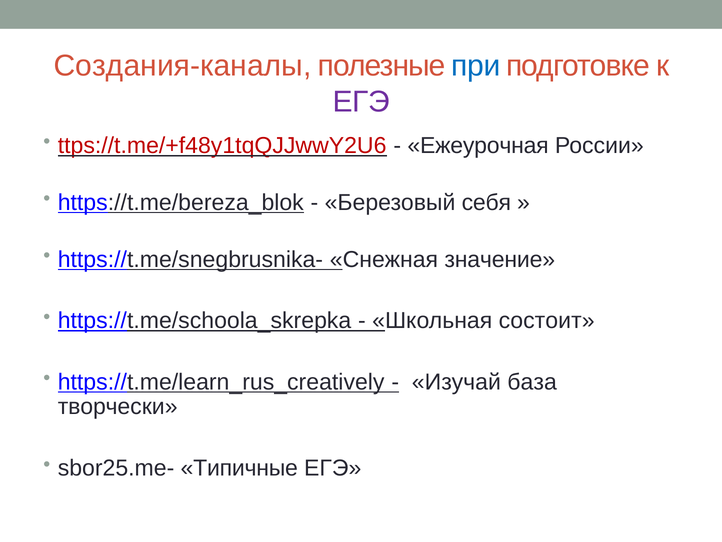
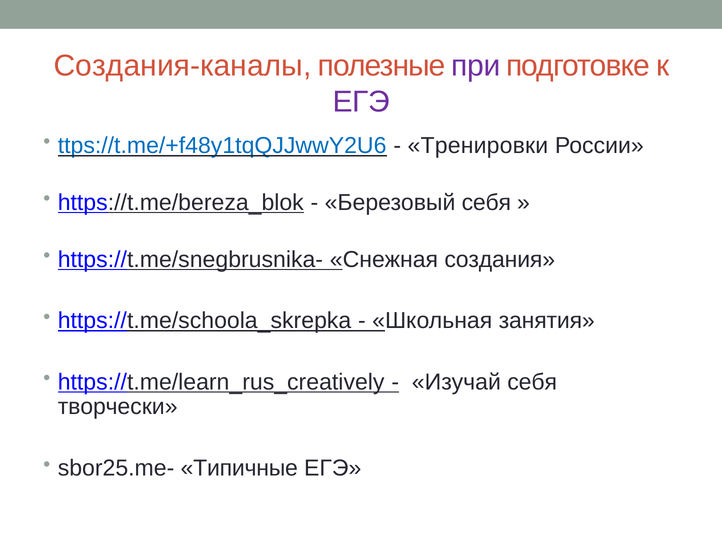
при colour: blue -> purple (476, 66)
ttps://t.me/+f48y1tqQJJwwY2U6 colour: red -> blue (222, 145)
Ежеурочная: Ежеурочная -> Тренировки (478, 145)
значение: значение -> создания (500, 259)
состоит: состоит -> занятия (547, 320)
Изучай база: база -> себя (532, 382)
